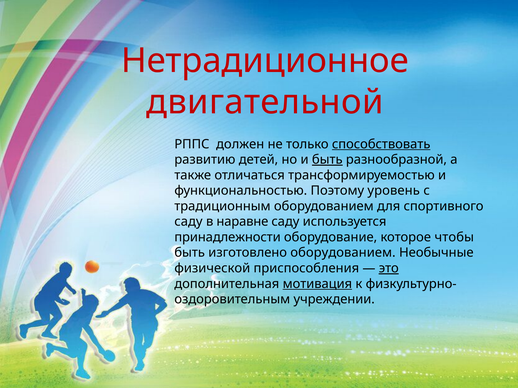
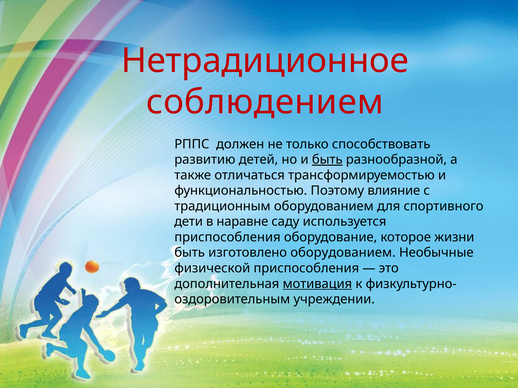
двигательной: двигательной -> соблюдением (265, 102)
способствовать underline: present -> none (381, 144)
уровень: уровень -> влияние (394, 191)
саду: саду -> дети (189, 222)
принадлежности: принадлежности -> приспособления (227, 238)
чтобы: чтобы -> жизни (454, 238)
это underline: present -> none (389, 269)
